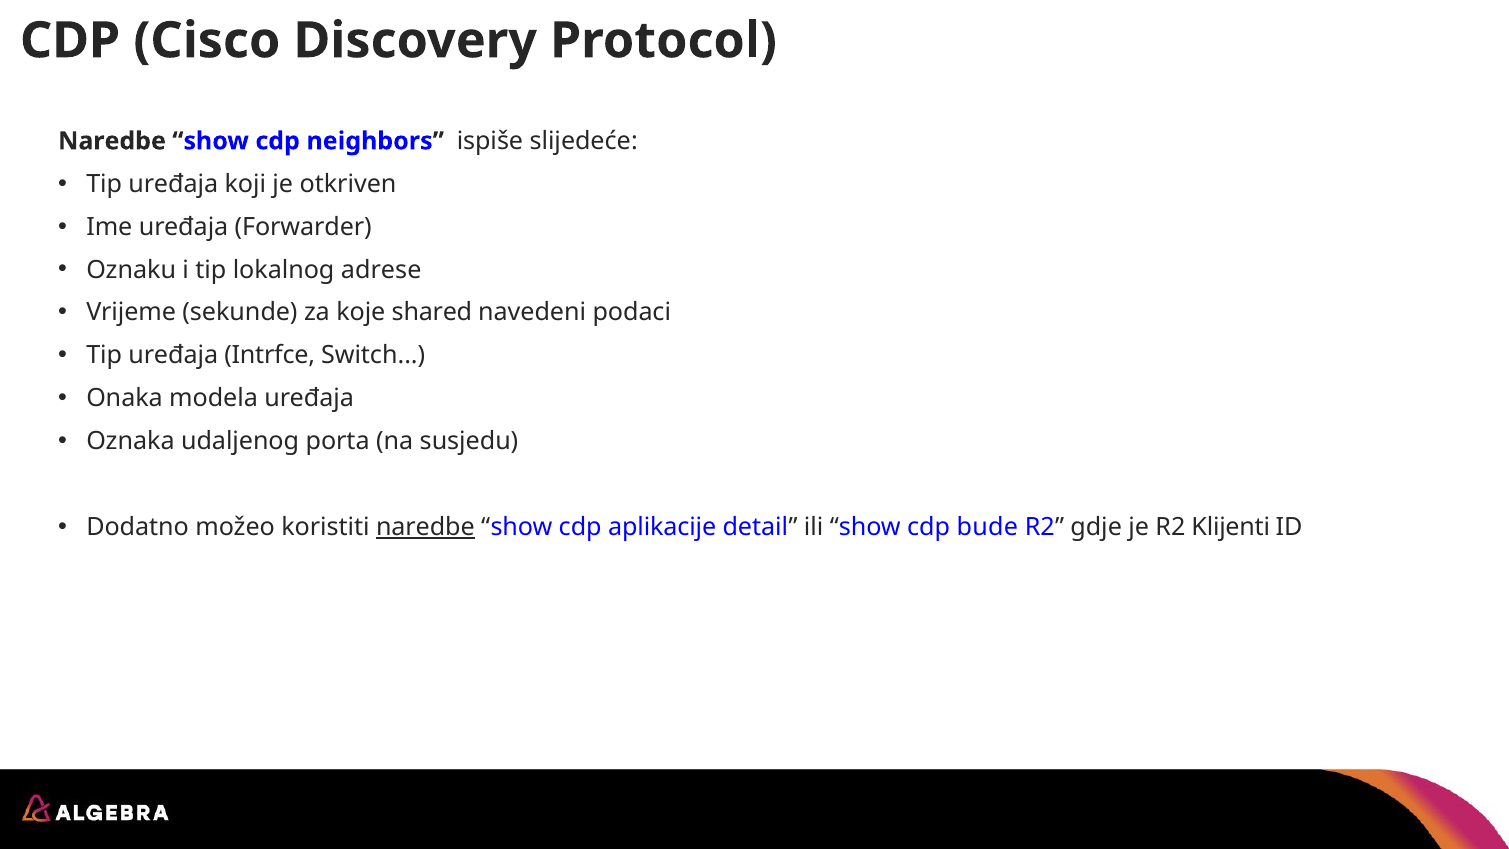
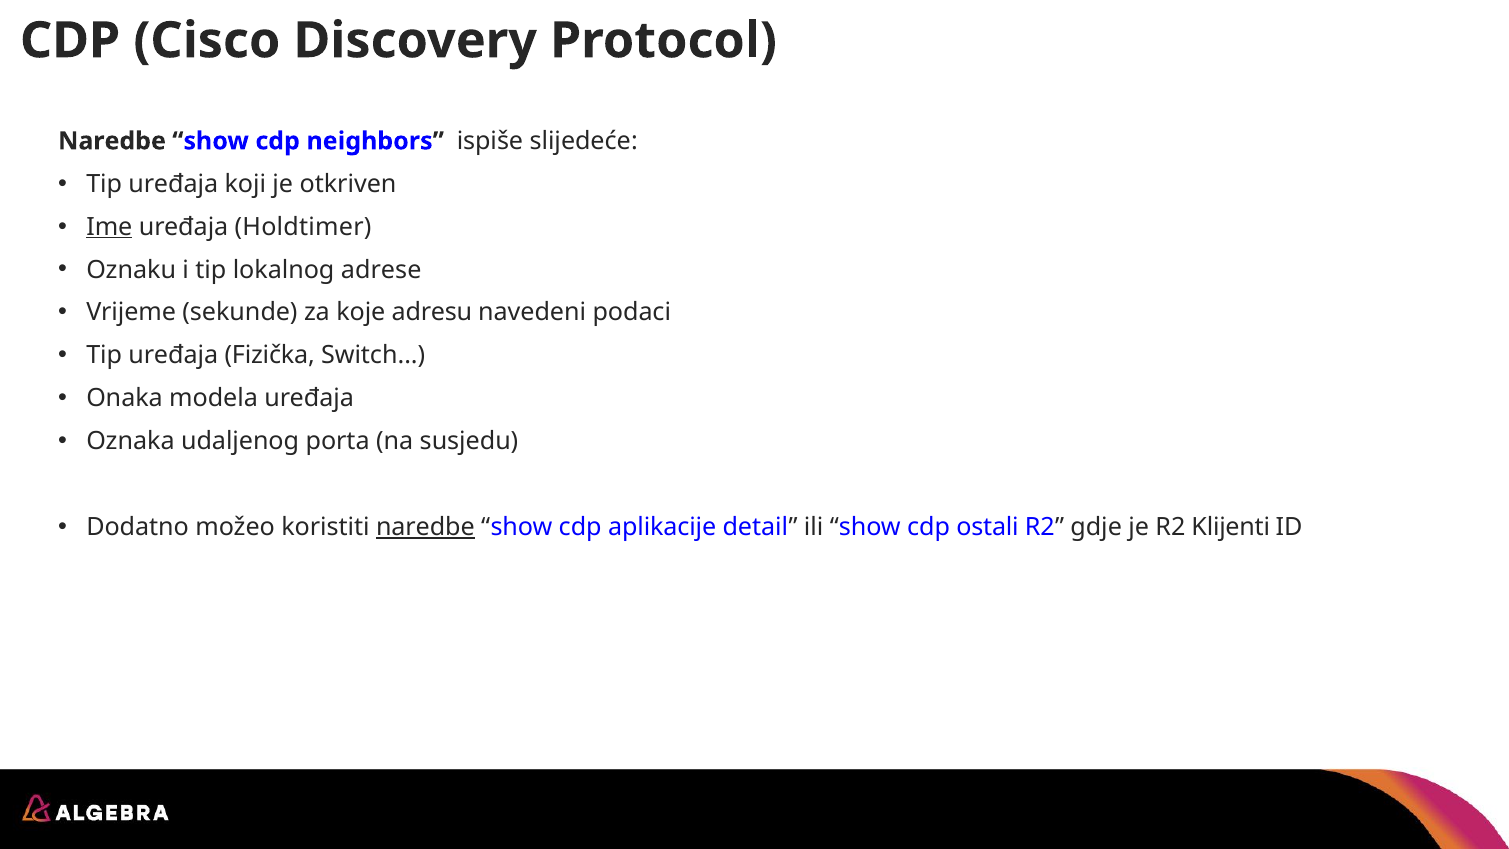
Ime underline: none -> present (109, 227)
Forwarder: Forwarder -> Holdtimer (303, 227)
shared: shared -> adresu (432, 313)
Intrfce: Intrfce -> Fizička (270, 355)
bude: bude -> ostali (988, 527)
